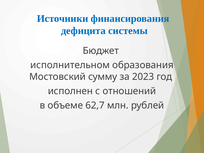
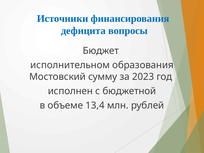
системы: системы -> вопросы (128, 31)
отношений: отношений -> бюджетной (129, 91)
62,7: 62,7 -> 13,4 (95, 105)
